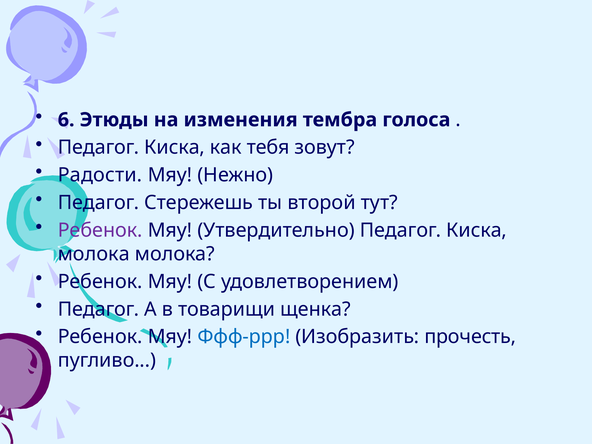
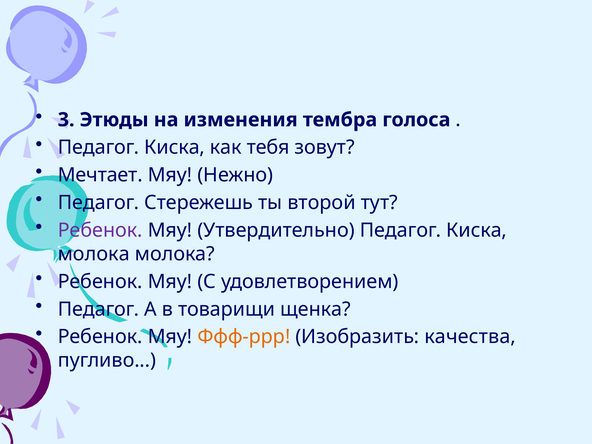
6: 6 -> 3 (66, 120)
Радости: Радости -> Мечтает (100, 175)
Ффф-ррр colour: blue -> orange (244, 337)
прочесть: прочесть -> качества (470, 337)
